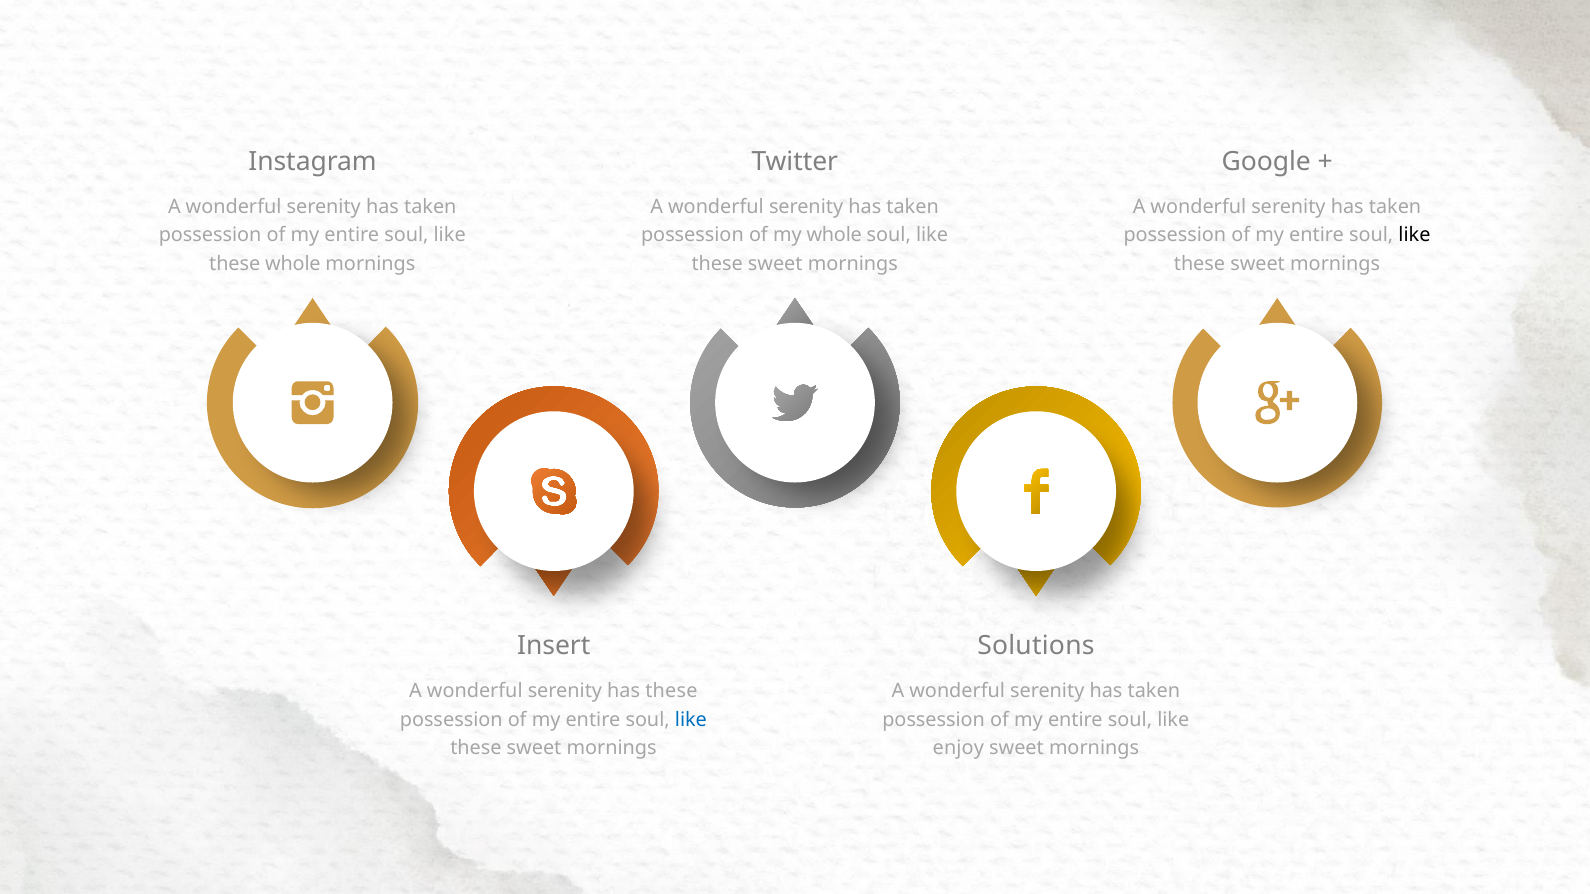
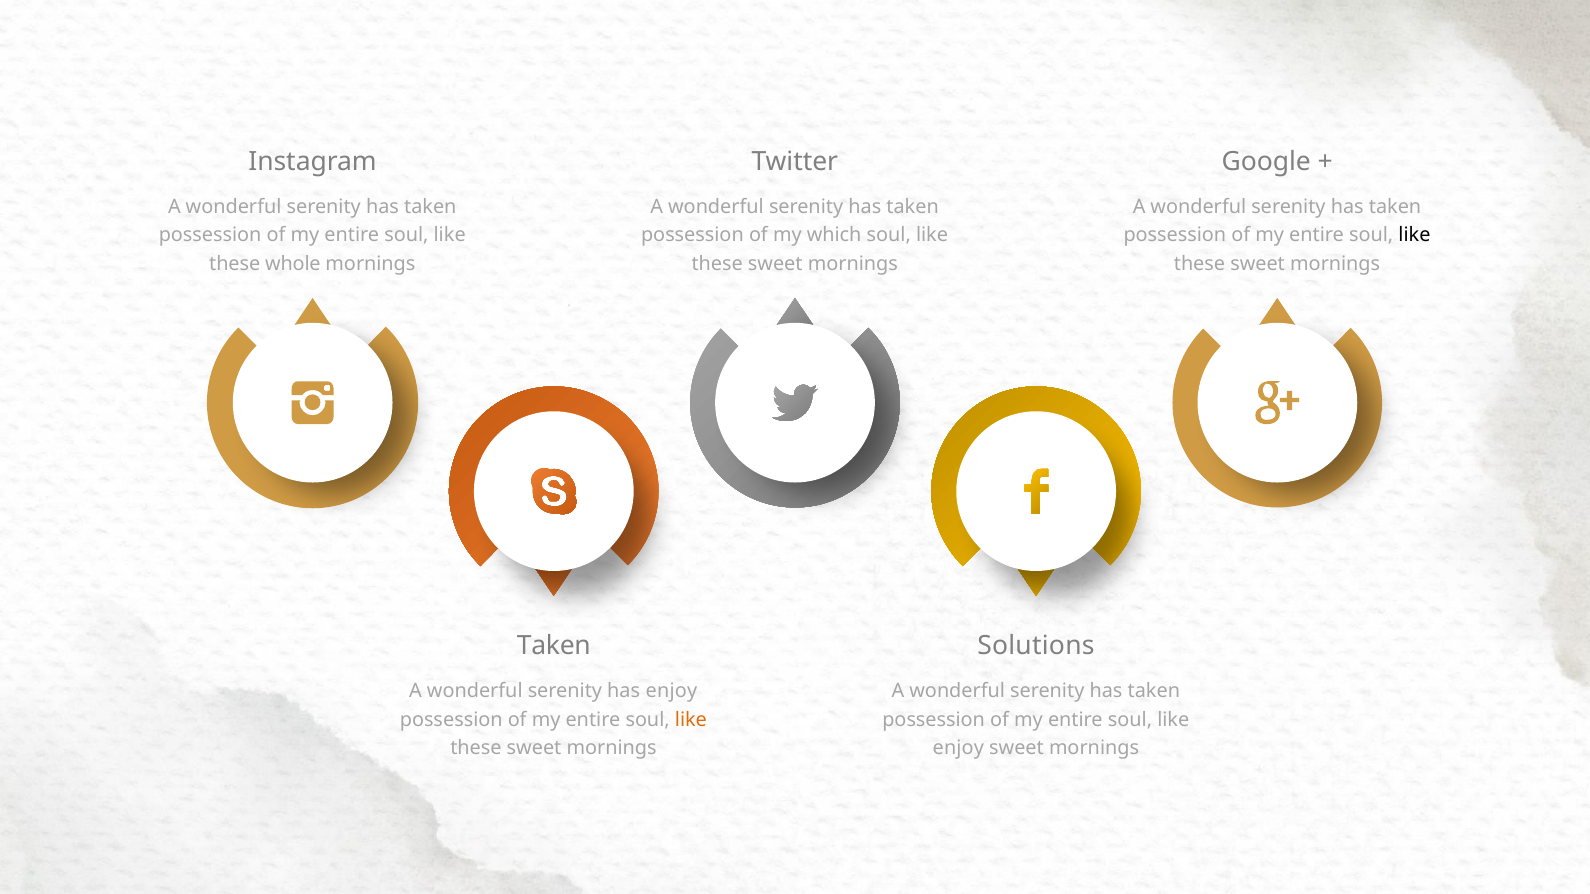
my whole: whole -> which (834, 235)
Insert: Insert -> Taken (554, 646)
has these: these -> enjoy (671, 691)
like colour: blue -> orange (691, 720)
